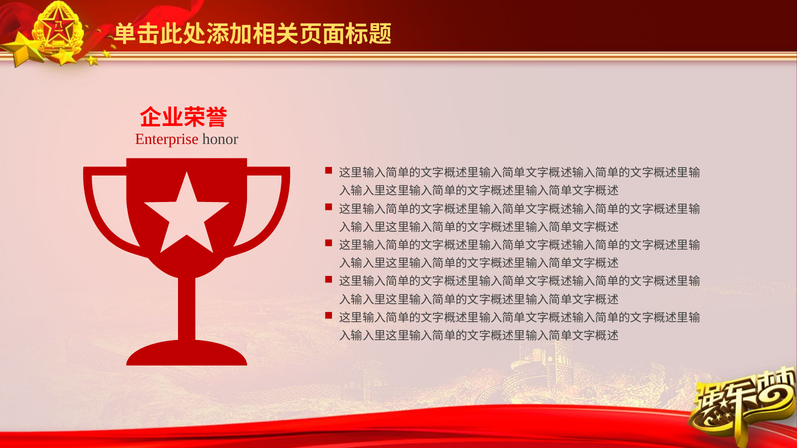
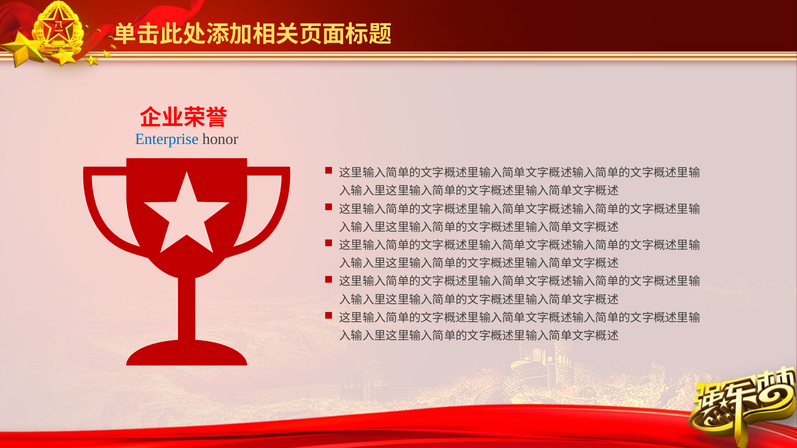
Enterprise colour: red -> blue (167, 139)
